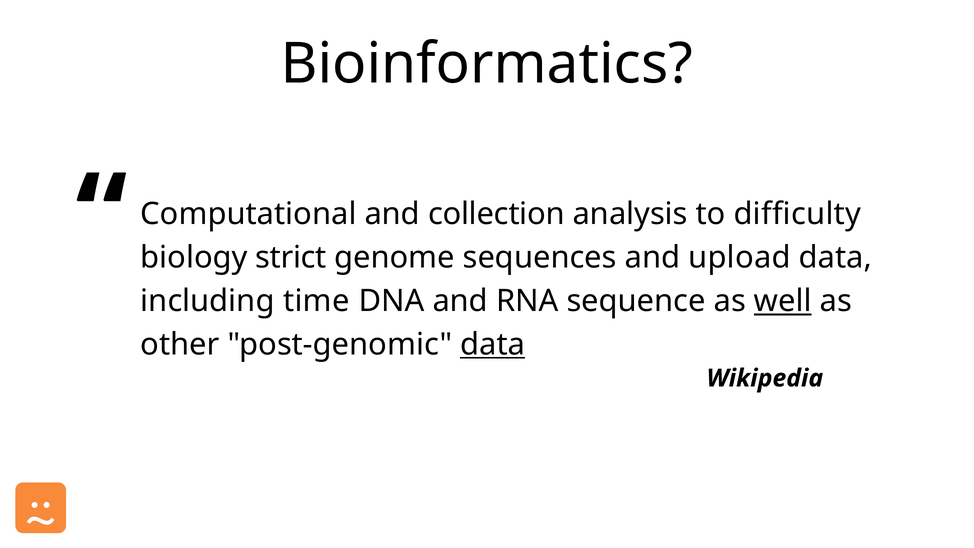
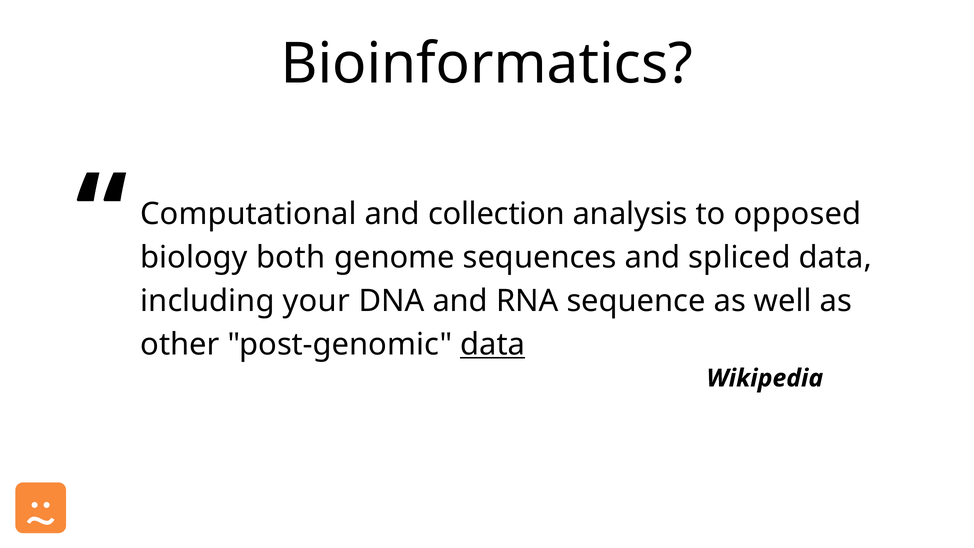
difficulty: difficulty -> opposed (797, 214)
strict: strict -> both (291, 258)
upload: upload -> spliced (739, 258)
time: time -> your (316, 301)
well underline: present -> none (783, 301)
